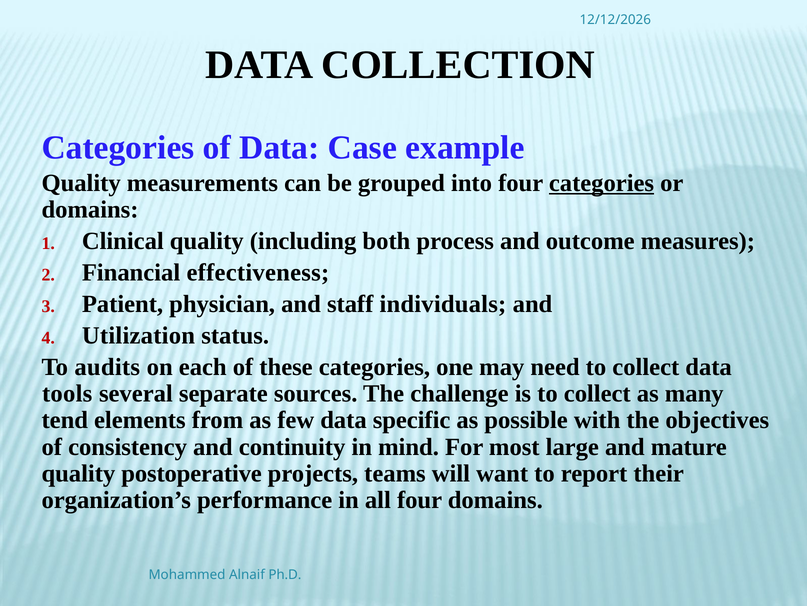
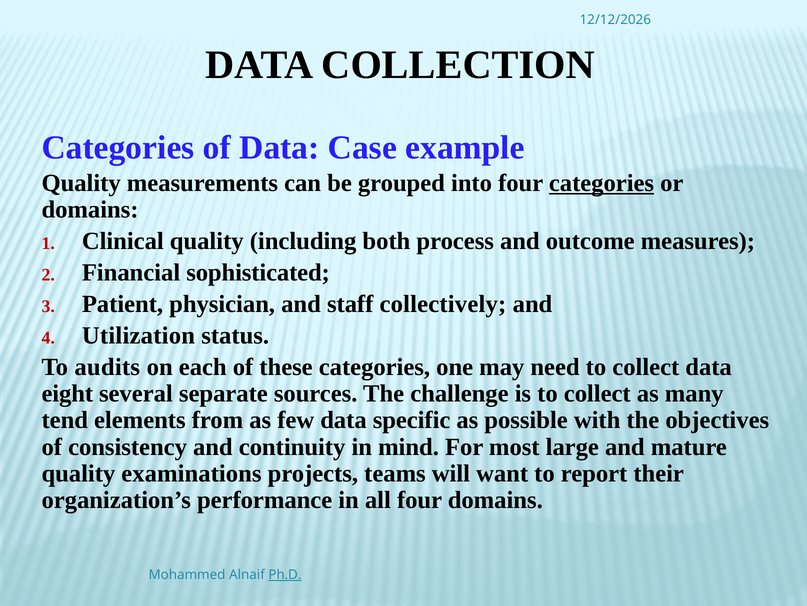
effectiveness: effectiveness -> sophisticated (258, 272)
individuals: individuals -> collectively (443, 304)
tools: tools -> eight (67, 393)
postoperative: postoperative -> examinations (191, 473)
Ph.D underline: none -> present (285, 574)
